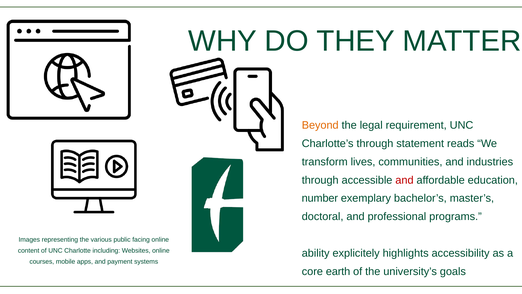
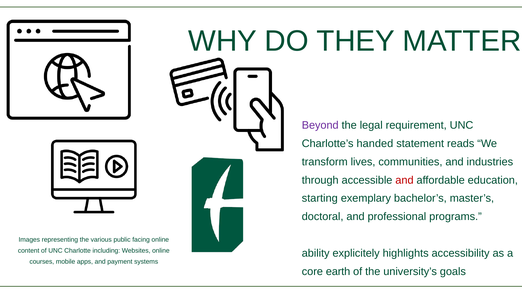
Beyond colour: orange -> purple (320, 125)
Charlotte’s through: through -> handed (375, 143)
number: number -> starting (320, 198)
